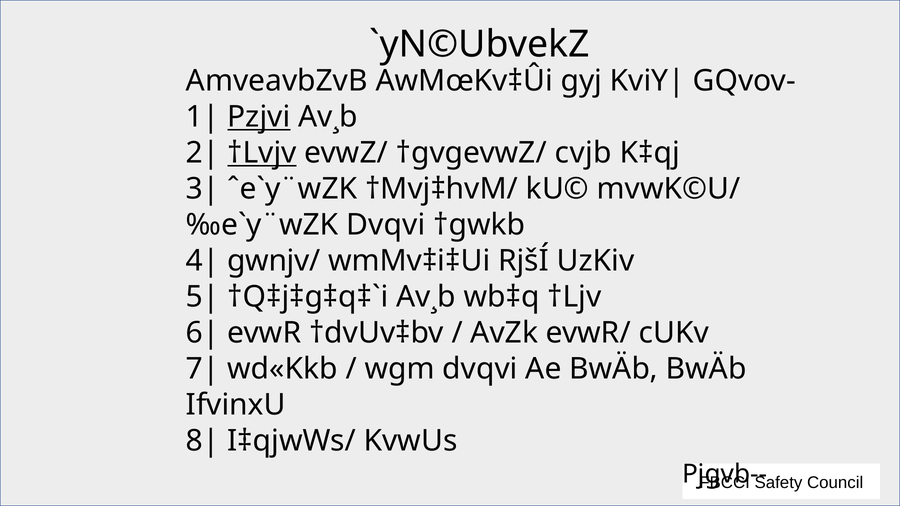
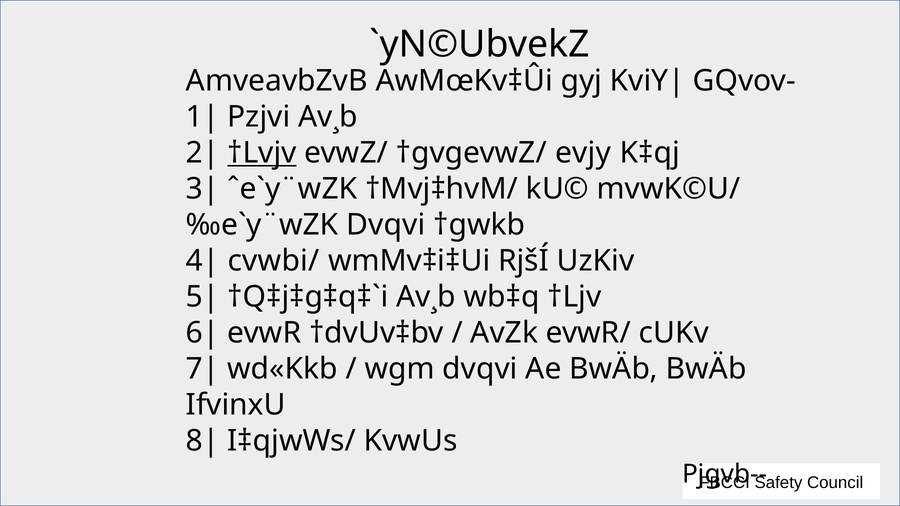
Pzjvi underline: present -> none (259, 117)
cvjb: cvjb -> evjy (583, 153)
gwnjv/: gwnjv/ -> cvwbi/ (274, 261)
